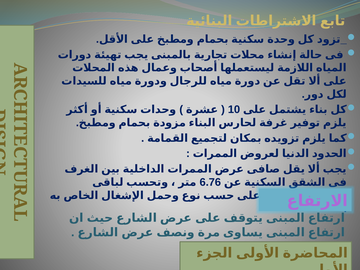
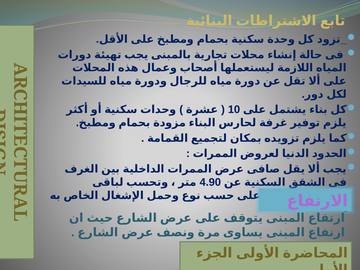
6.76: 6.76 -> 4.90 (210, 182)
